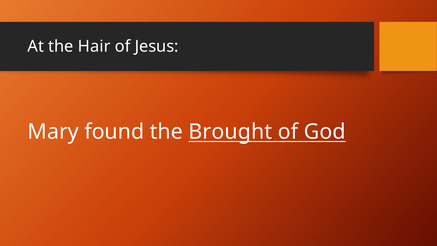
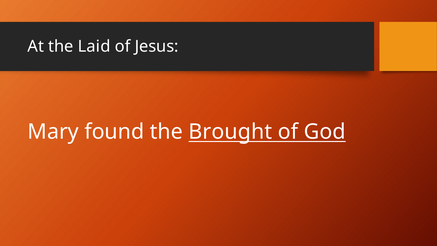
Hair: Hair -> Laid (94, 46)
